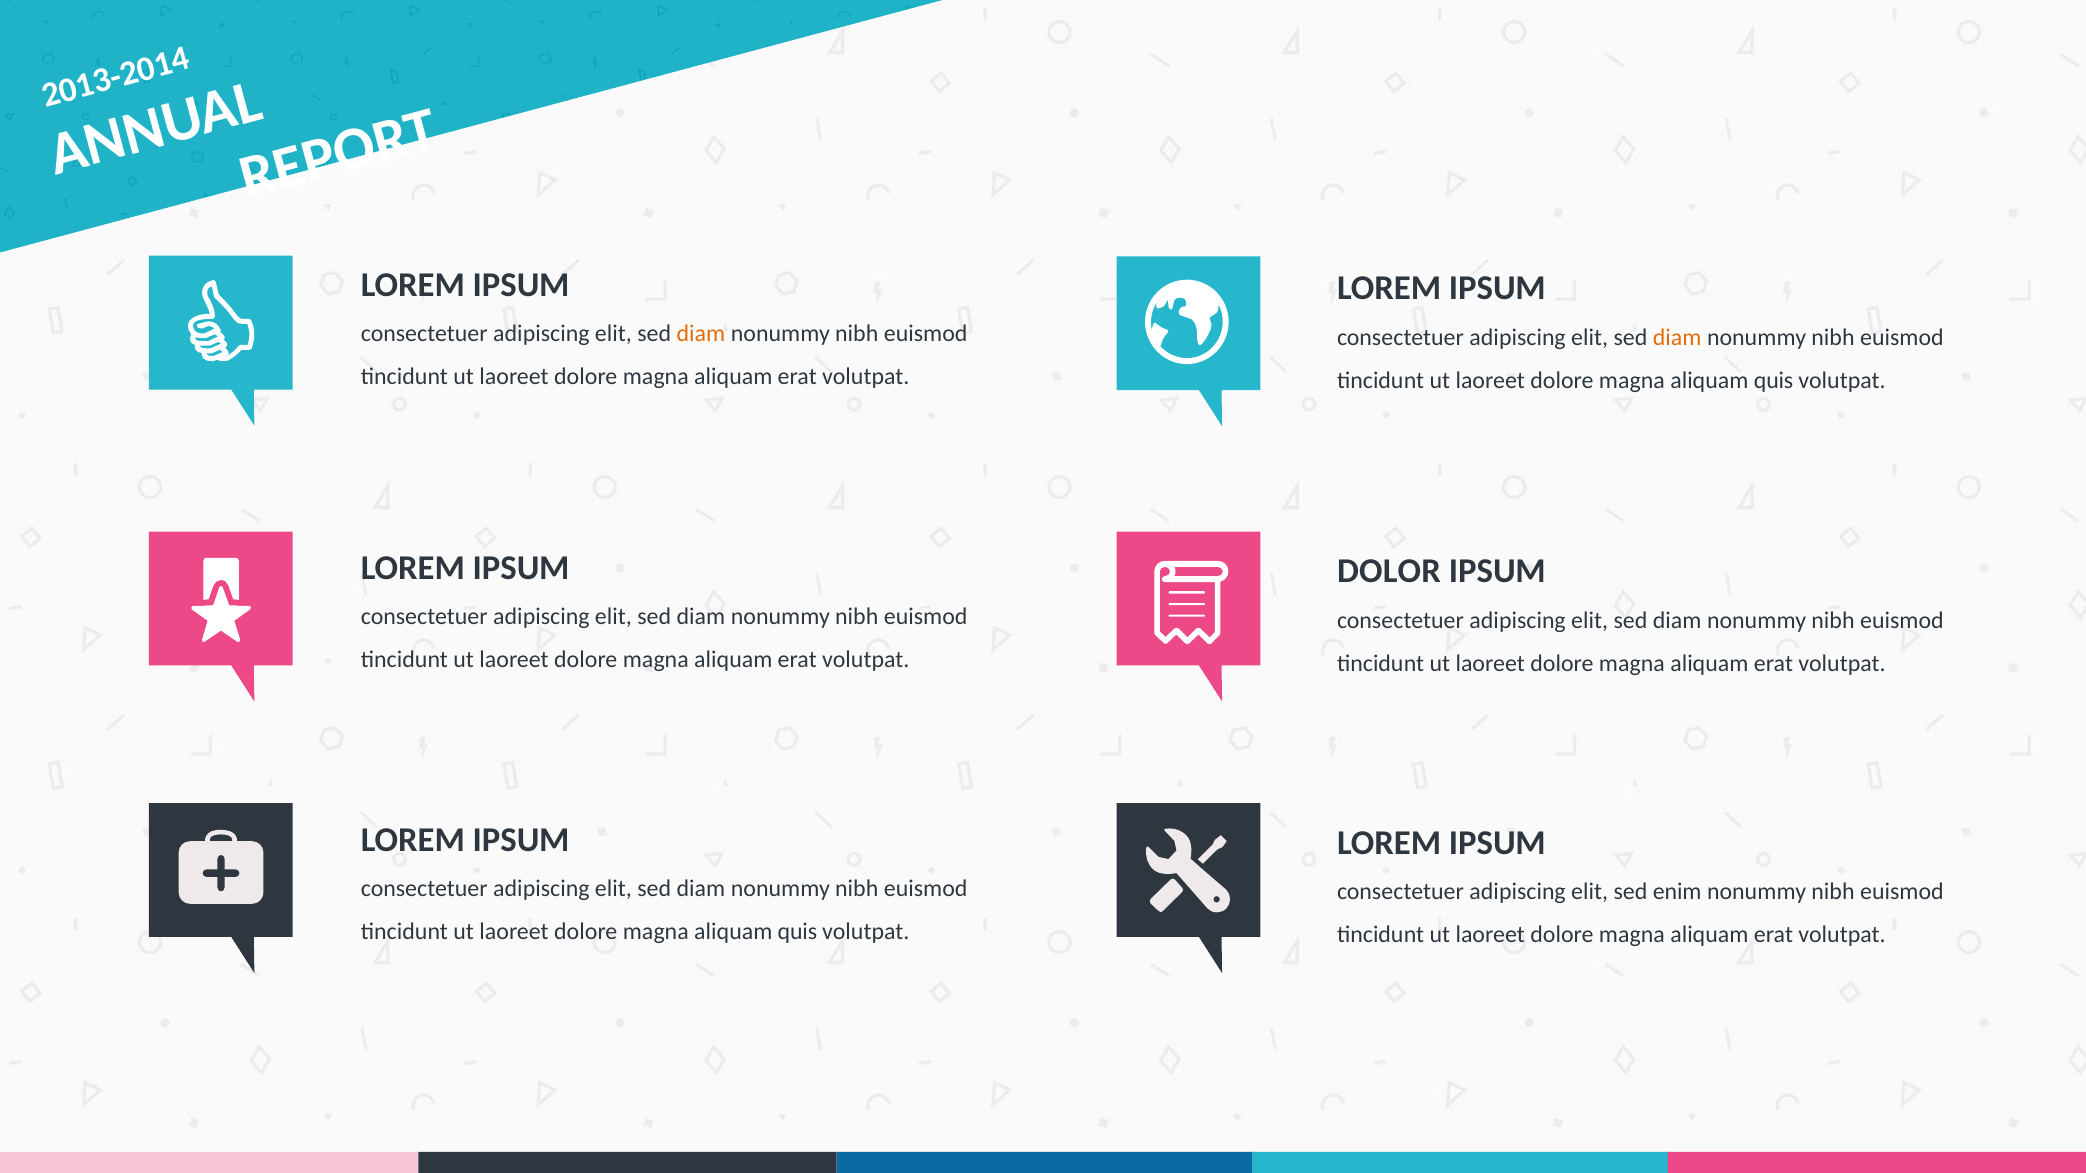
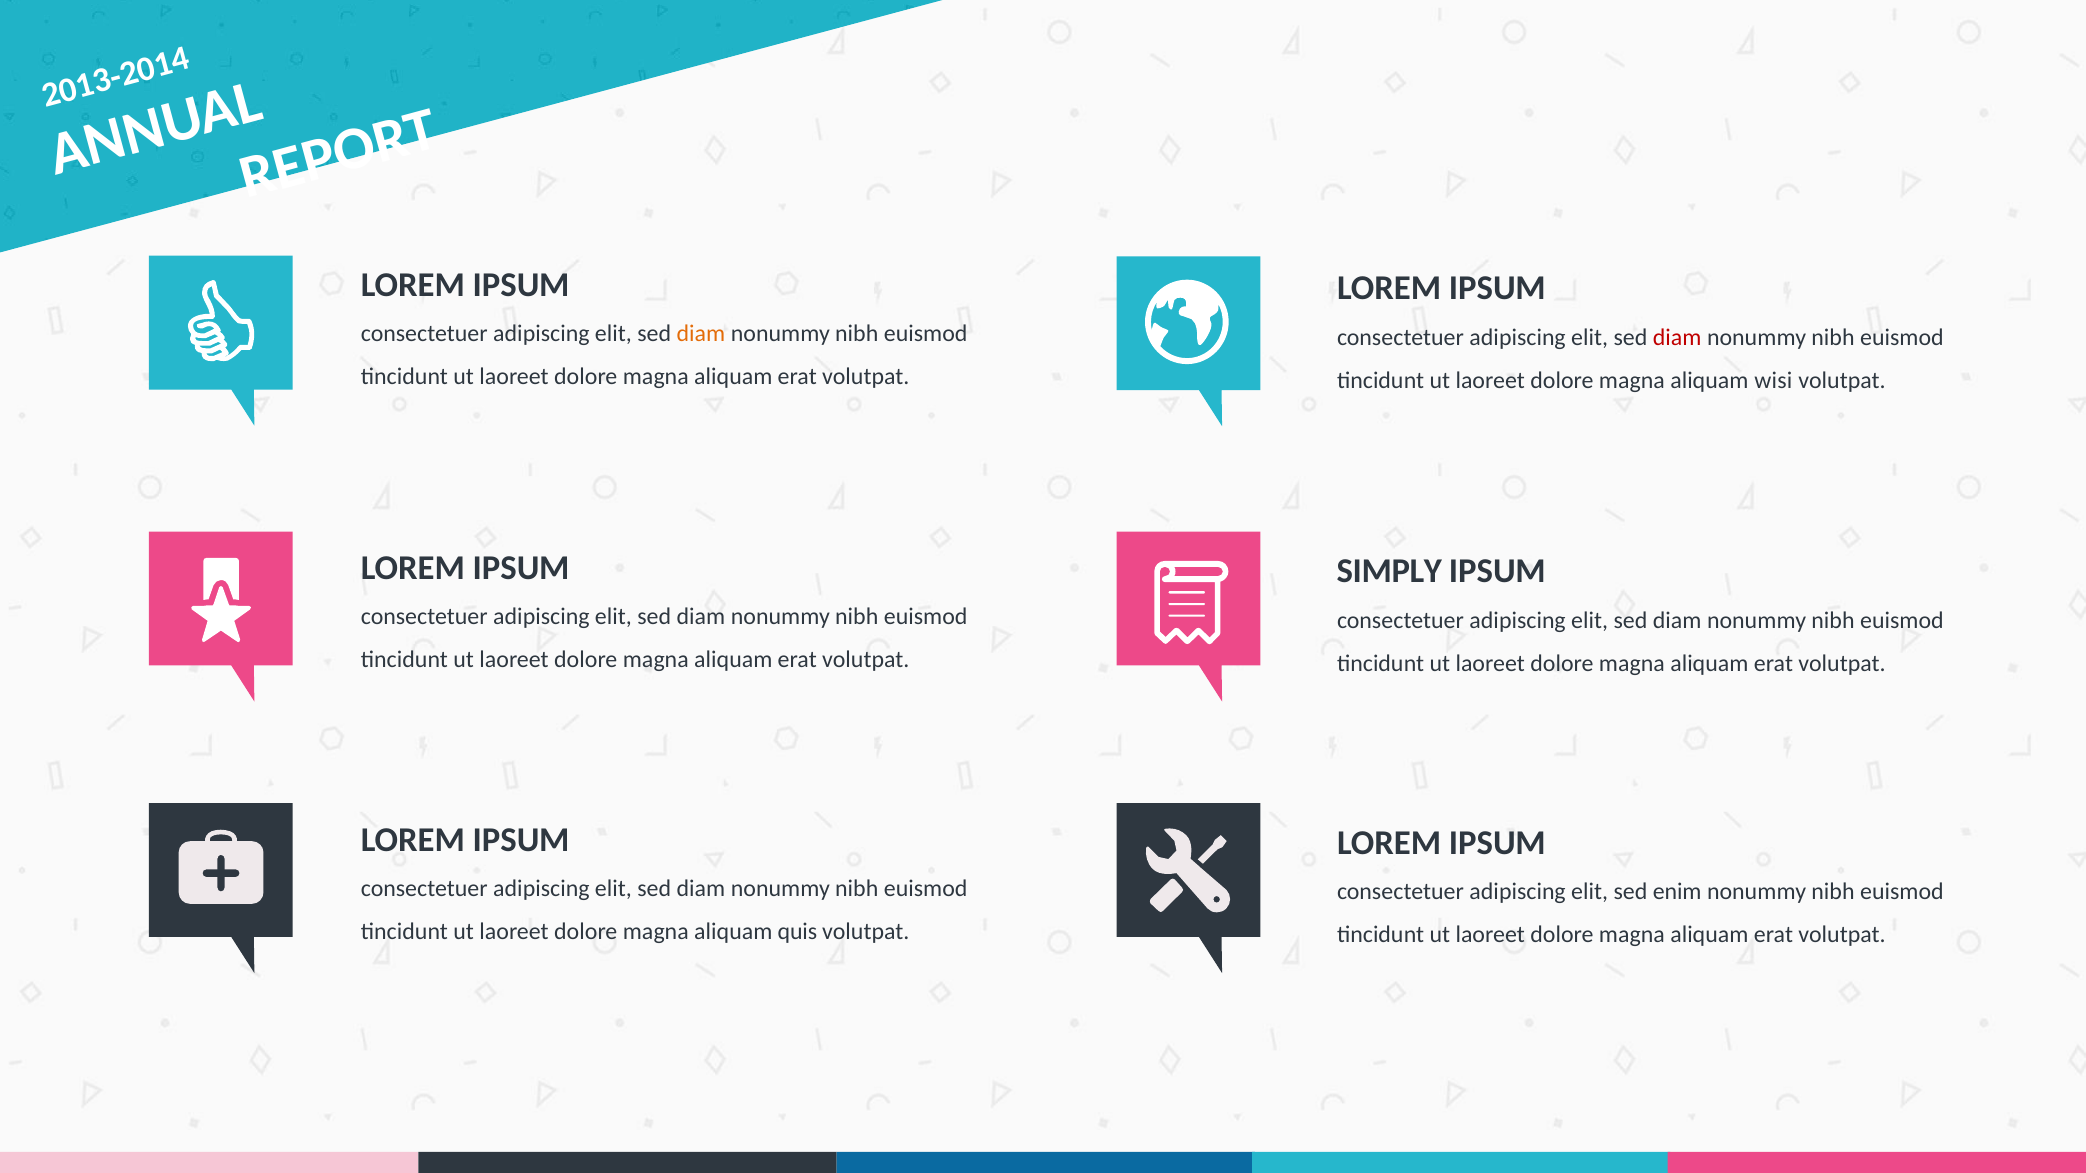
diam colour: orange -> red (1677, 337)
quis: quis -> wisi (1773, 380)
DOLOR: DOLOR -> SIMPLY (1389, 572)
